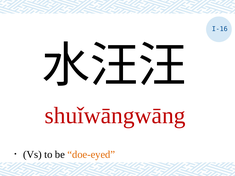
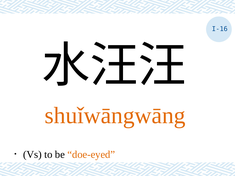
shuǐwāngwāng colour: red -> orange (115, 116)
